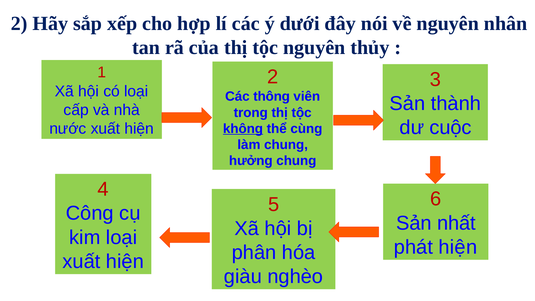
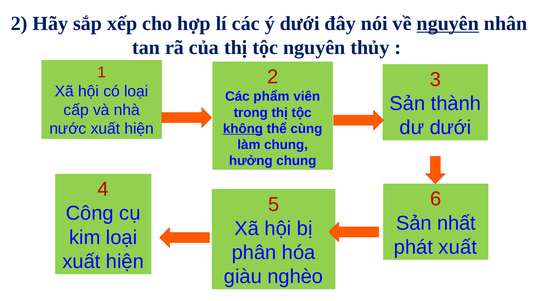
nguyên underline: none -> present (448, 23)
thông: thông -> phẩm (271, 97)
dư cuộc: cuộc -> dưới (450, 128)
phát hiện: hiện -> xuất (458, 247)
